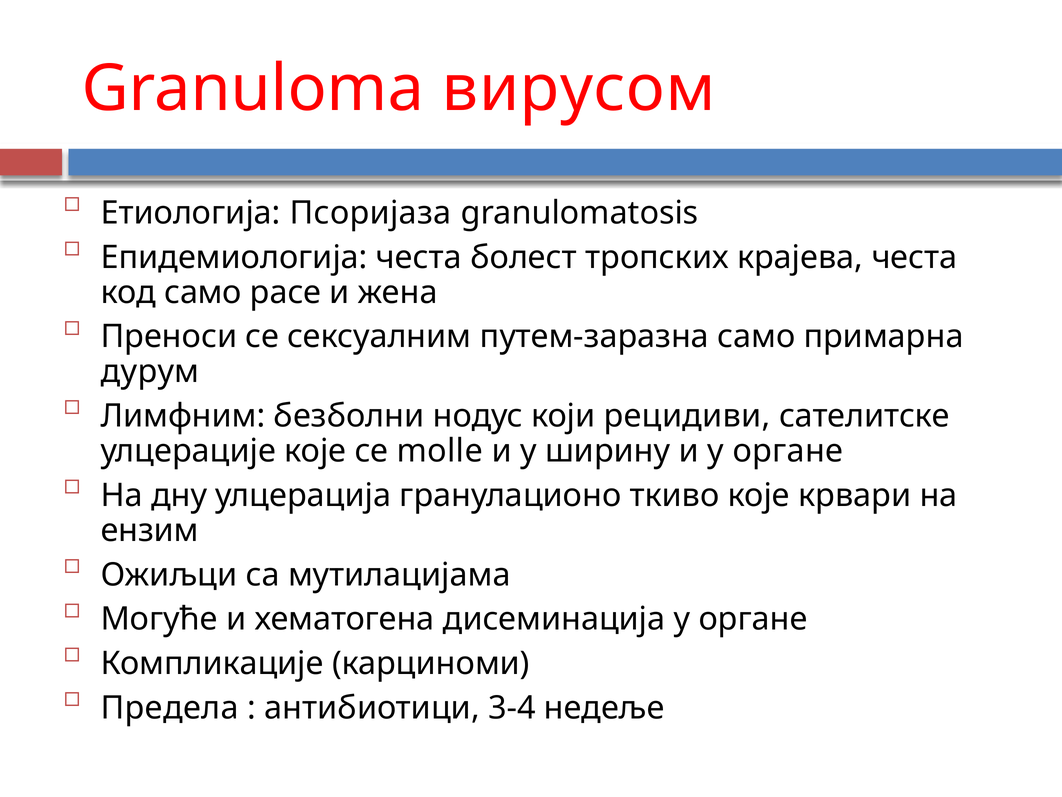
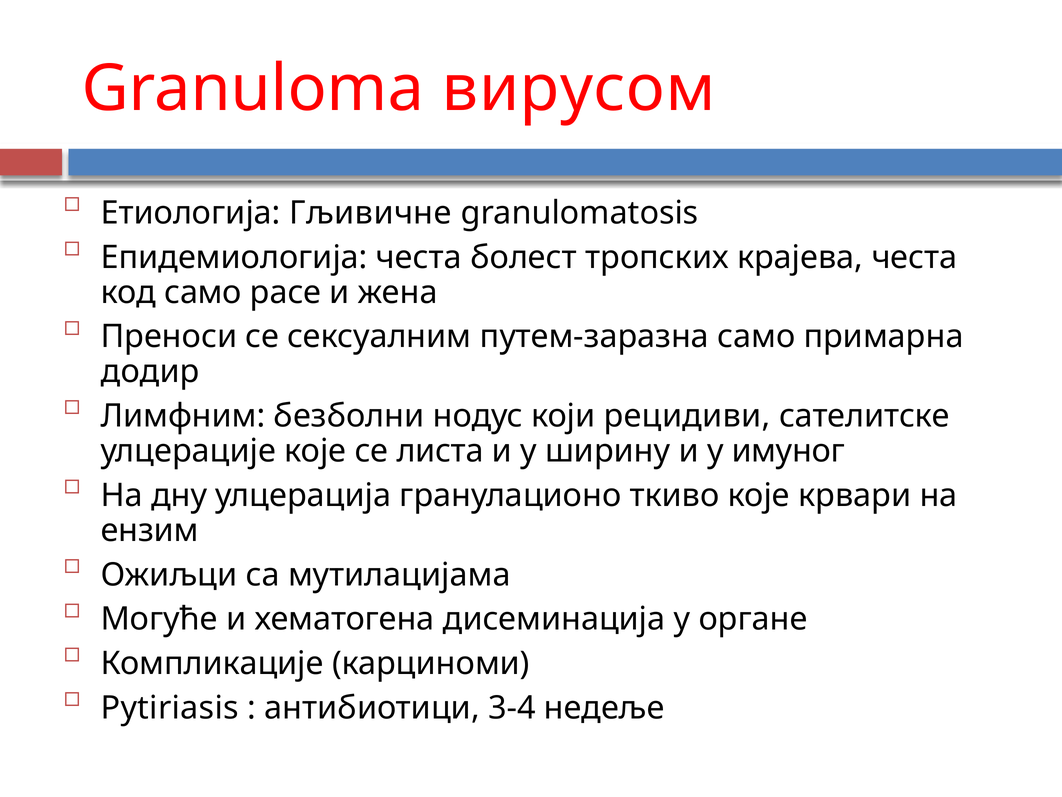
Псоријаза: Псоријаза -> Гљивичне (370, 213)
дурум: дурум -> додир (150, 372)
molle: molle -> листа (440, 451)
и у органе: органе -> имуног (788, 451)
Предела: Предела -> Pytiriasis (170, 708)
